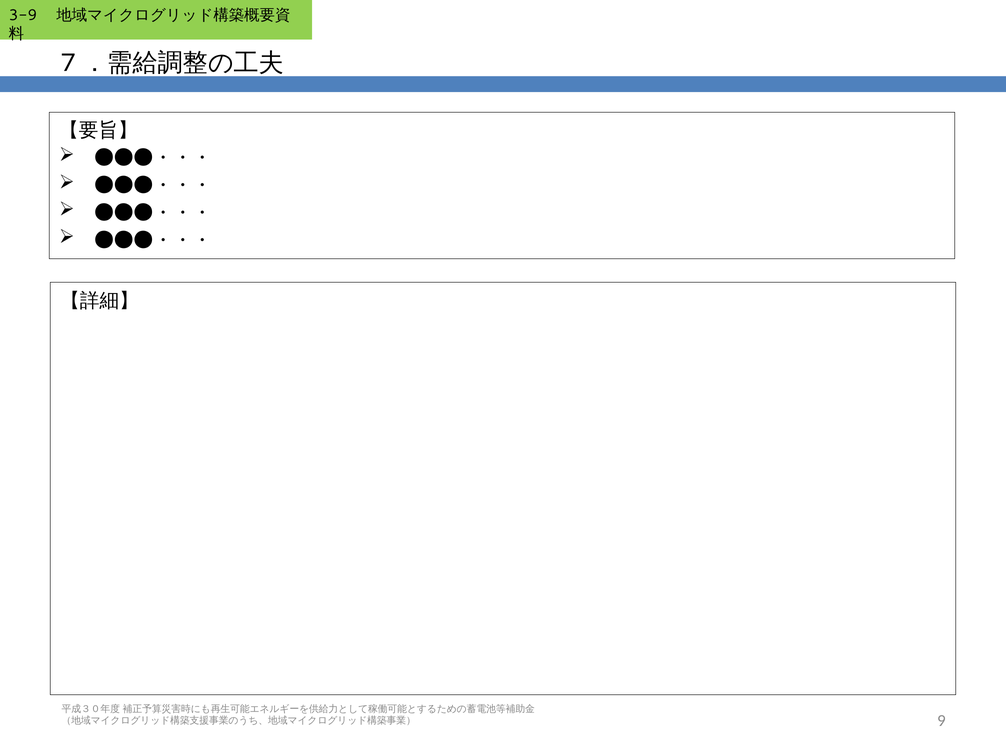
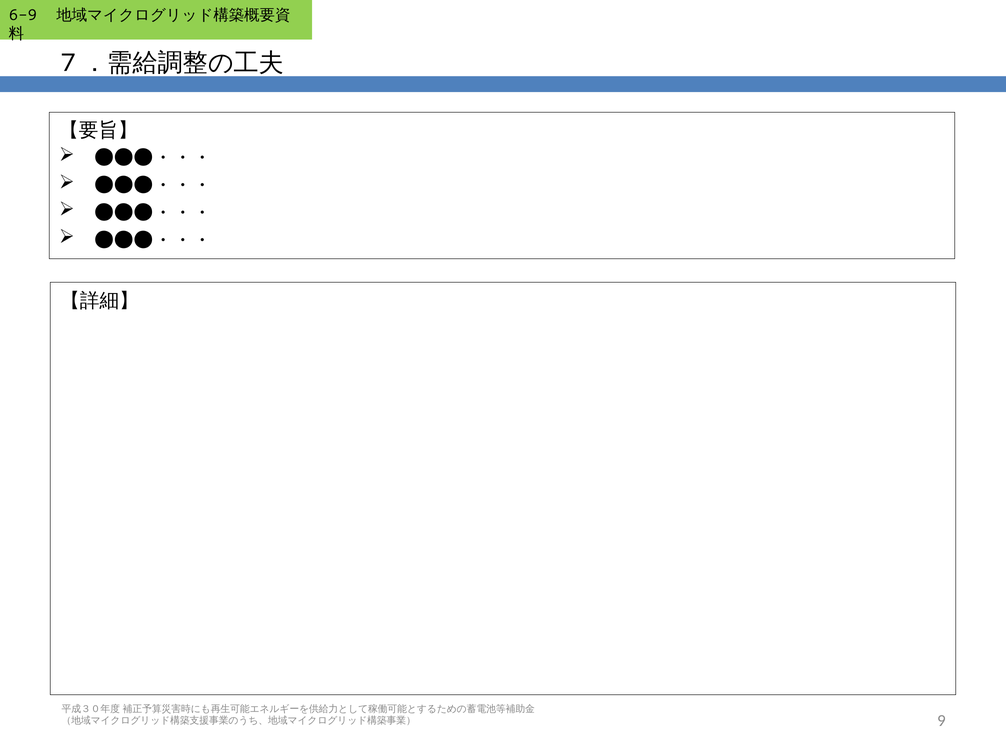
3-9: 3-9 -> 6-9 (23, 15)
